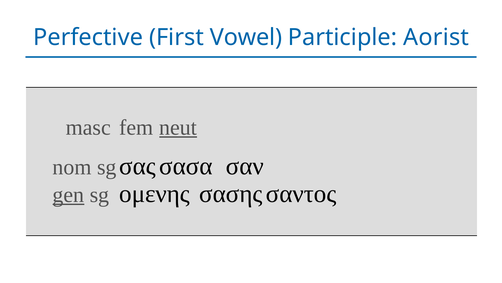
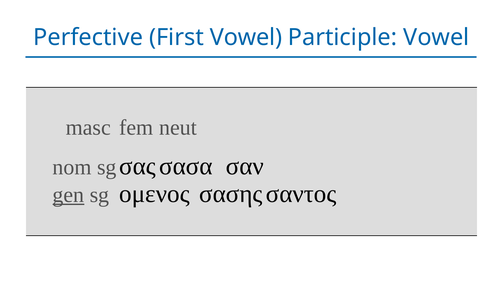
Participle Aorist: Aorist -> Vowel (436, 37)
neut underline: present -> none (178, 127)
ομενης: ομενης -> ομενος (154, 194)
